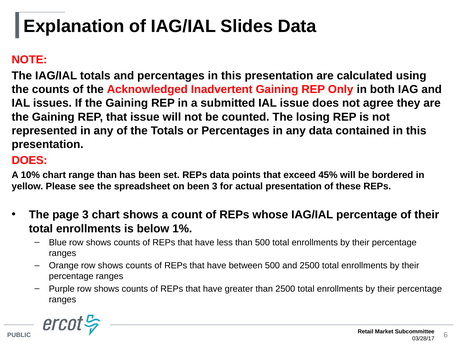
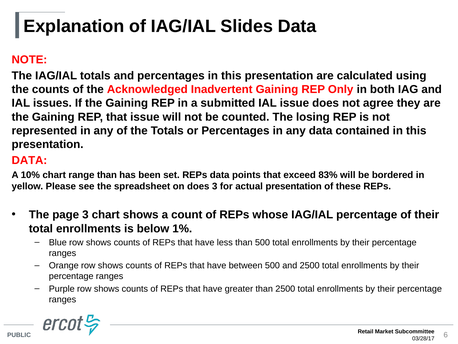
DOES: DOES -> DATA (29, 160)
45%: 45% -> 83% (328, 175)
on been: been -> does (198, 186)
